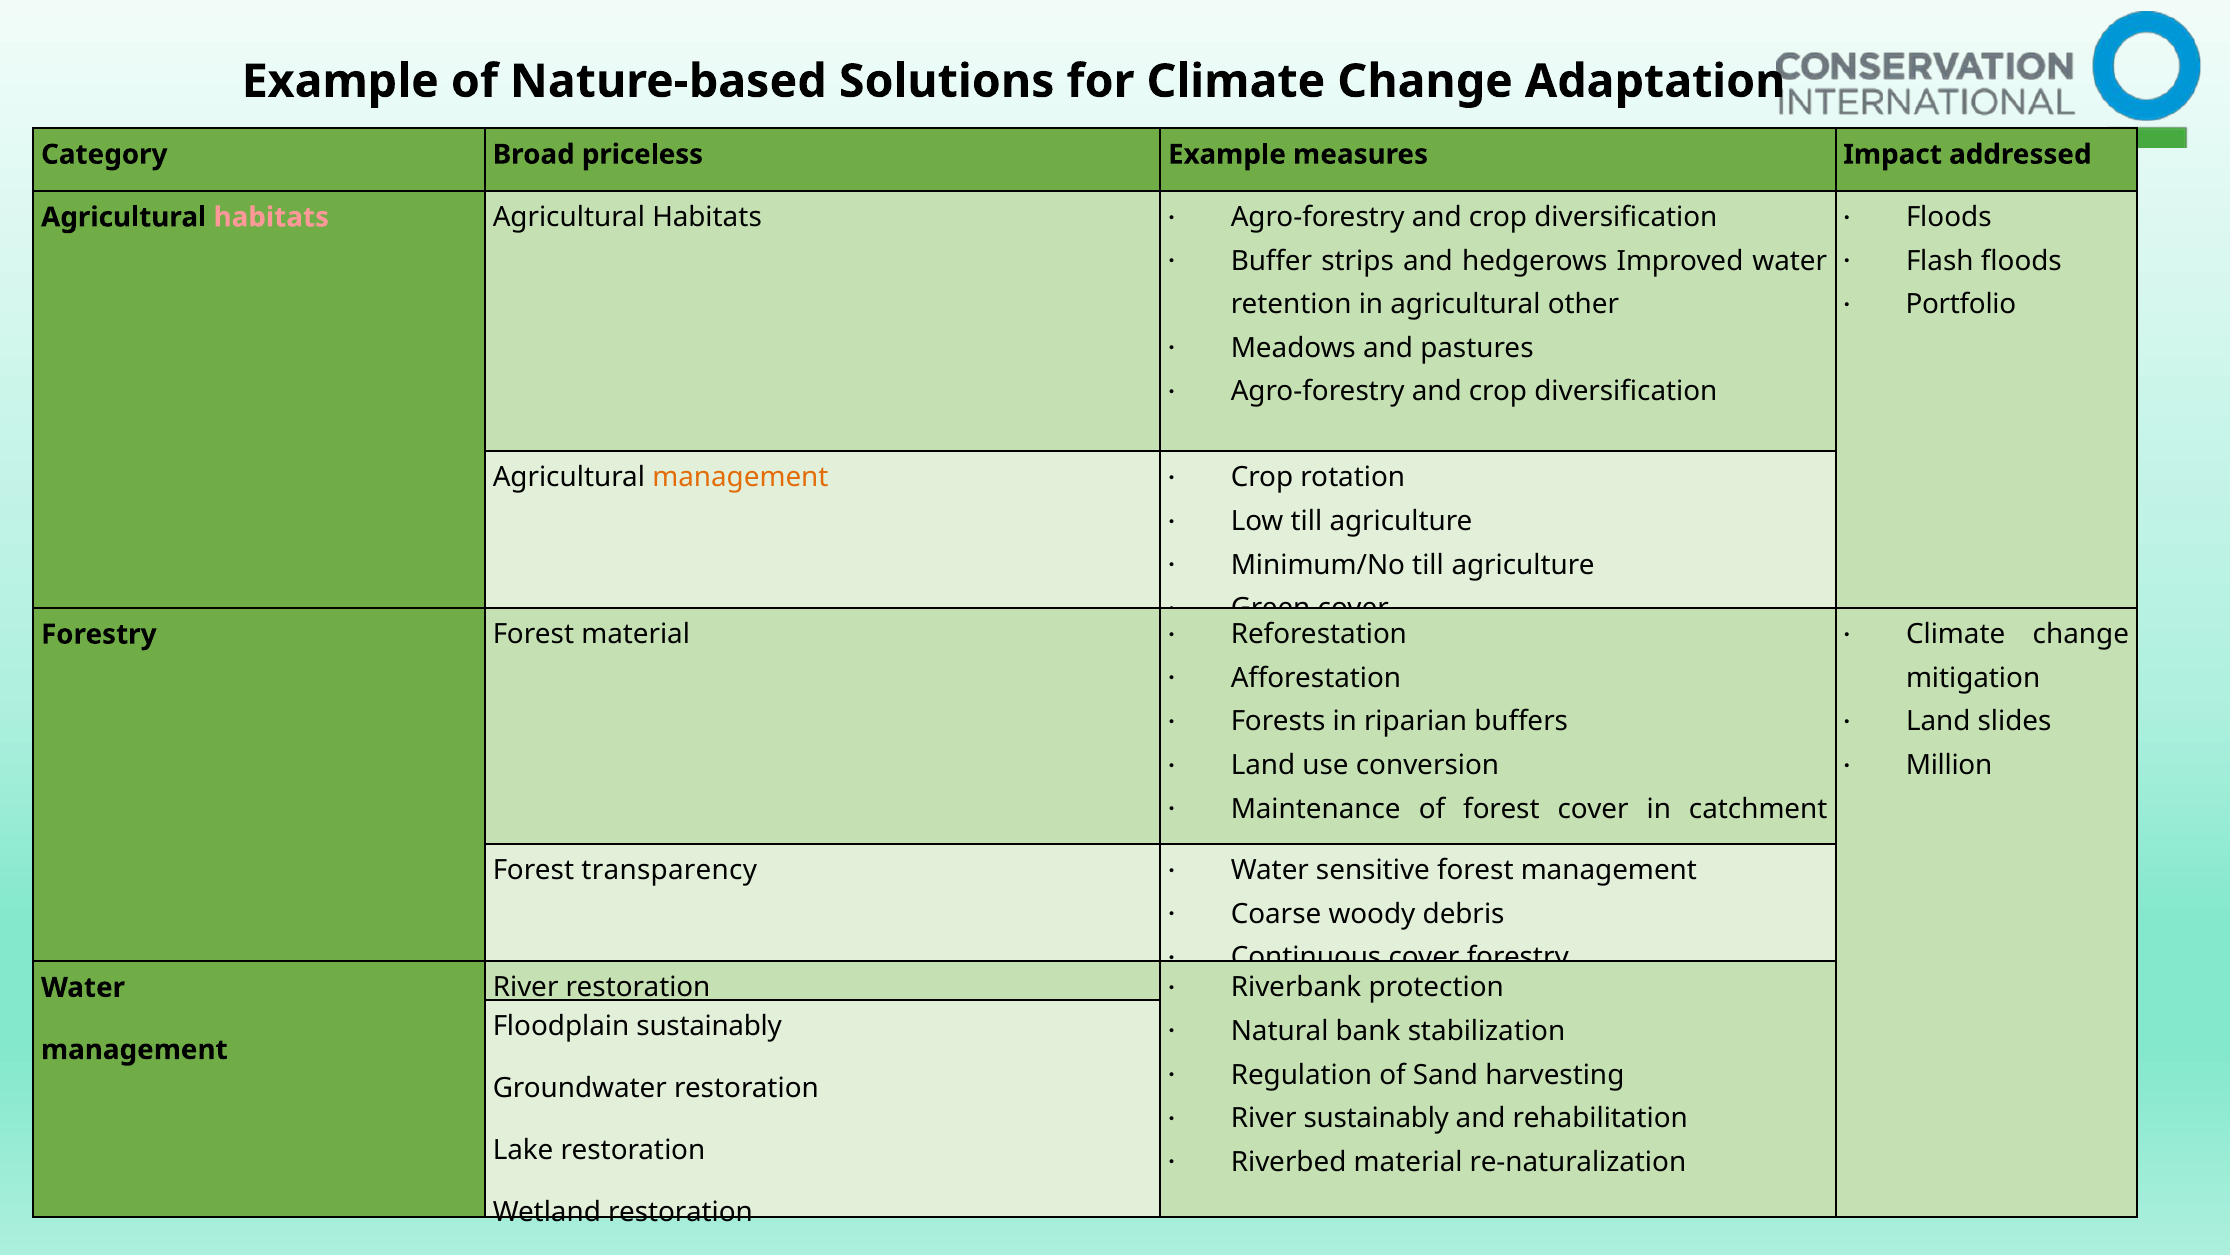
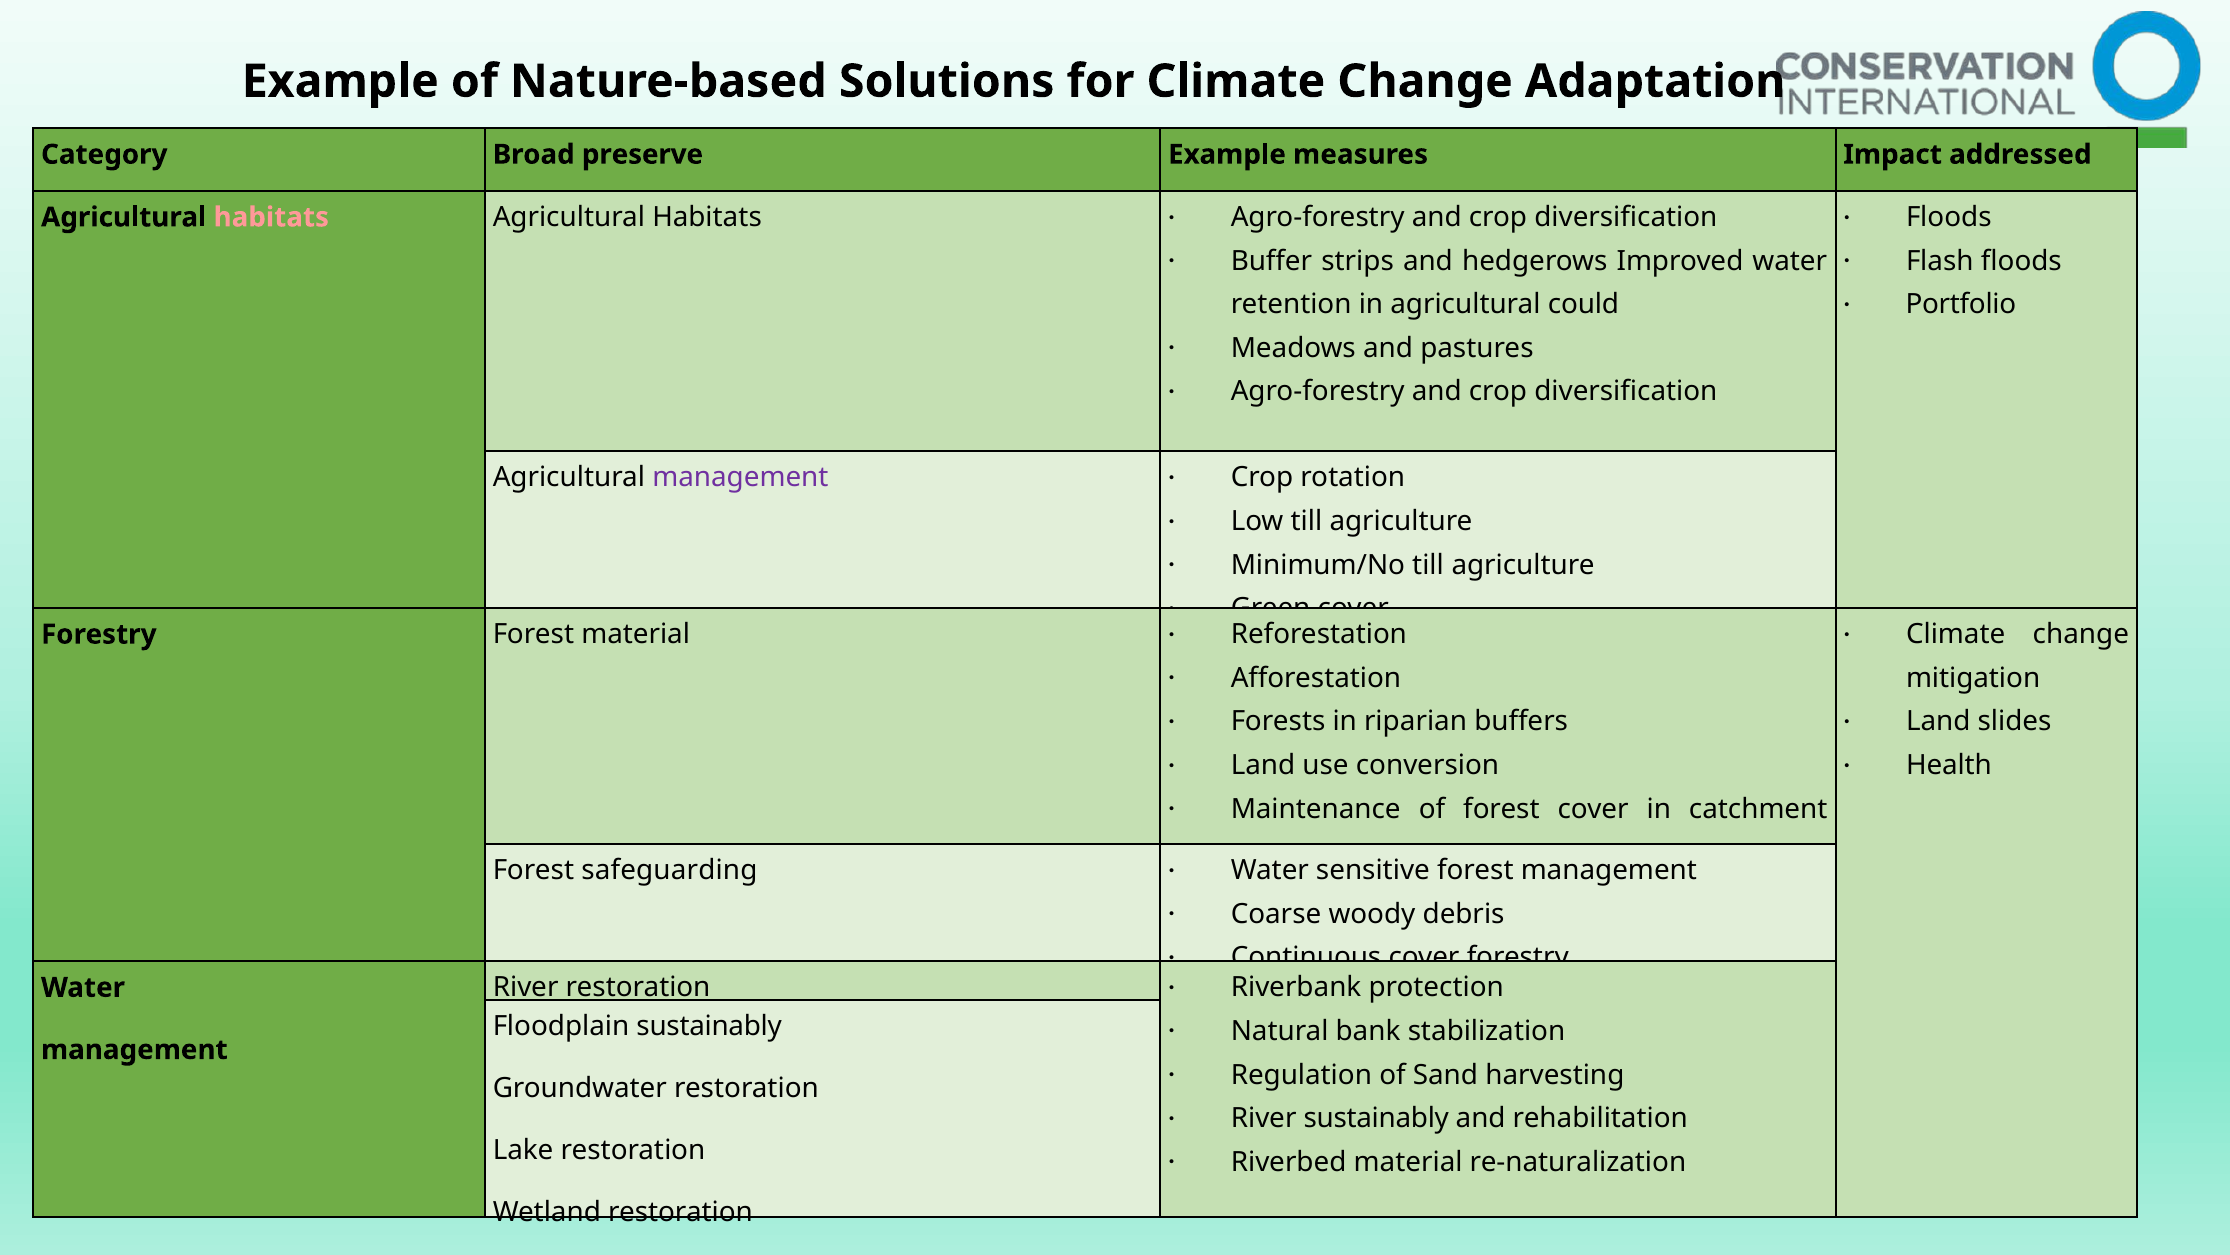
priceless: priceless -> preserve (642, 154)
other: other -> could (1583, 304)
management colour: orange -> purple (740, 477)
Million: Million -> Health (1949, 765)
transparency: transparency -> safeguarding (669, 870)
